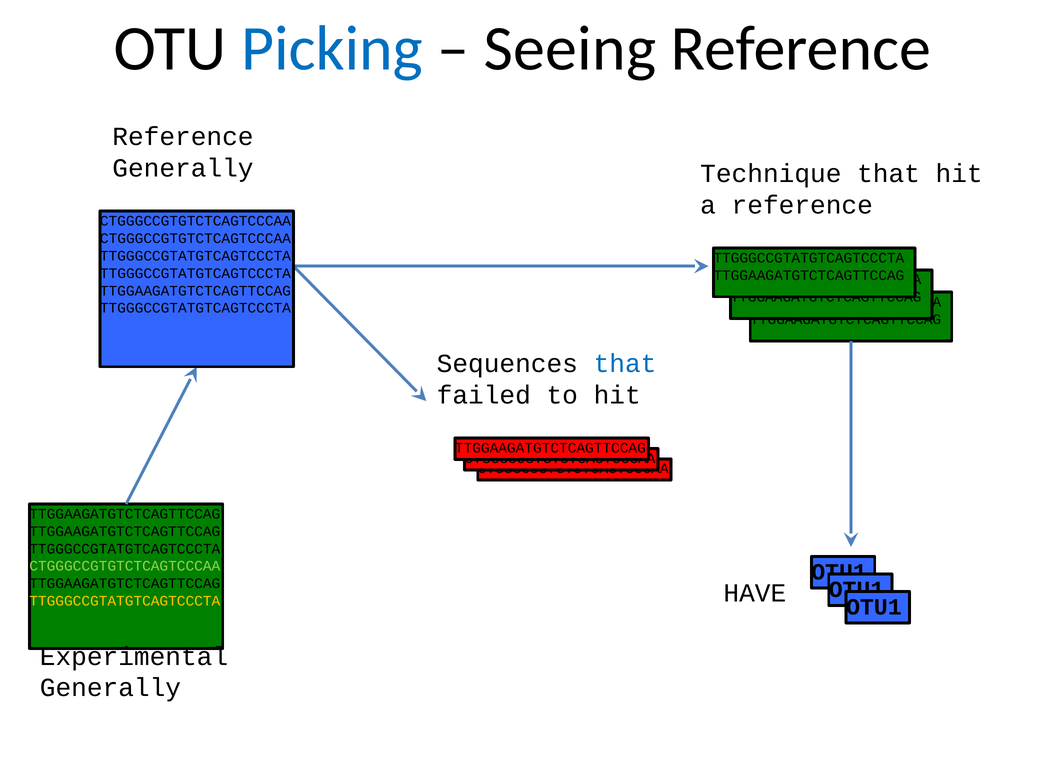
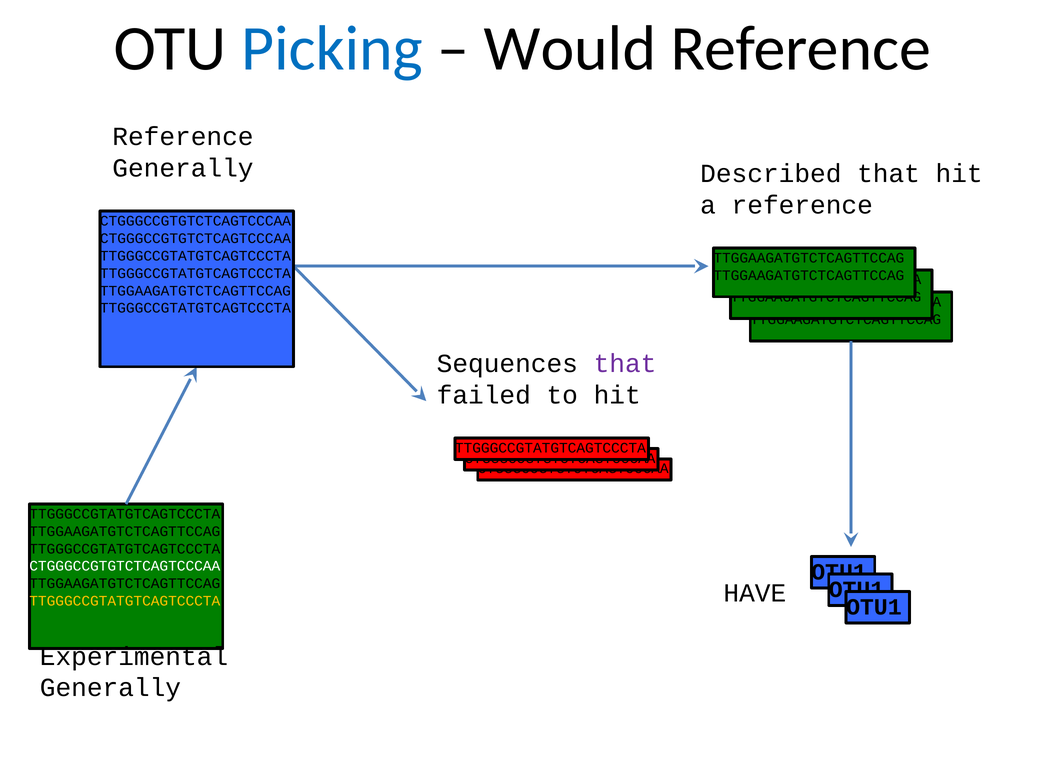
Seeing: Seeing -> Would (570, 49)
Technique: Technique -> Described (771, 174)
TTGGGCCGTATGTCAGTCCCTA: TTGGGCCGTATGTCAGTCCCTA -> TTGGAAGATGTCTCAGTTCCAG (809, 258)
that colour: blue -> purple (625, 364)
TTGGAAGATGTCTCAGTTCCAG: TTGGAAGATGTCTCAGTTCCAG -> TTGGGCCGTATGTCAGTCCCTA (550, 448)
TTGGAAGATGTCTCAGTTCCAG: TTGGAAGATGTCTCAGTTCCAG -> TTGGGCCGTATGTCAGTCCCTA (125, 514)
CTGGGCCGTGTCTCAGTCCCAA colour: light green -> white (125, 567)
